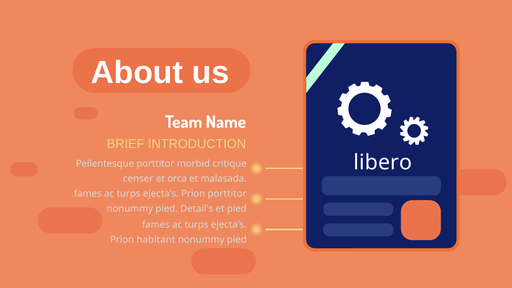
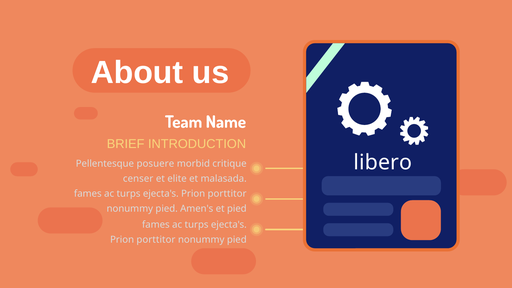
Pellentesque porttitor: porttitor -> posuere (155, 164)
orca: orca -> elite (177, 179)
Detail's: Detail's -> Amen's (197, 209)
habitant: habitant -> porttitor (156, 240)
